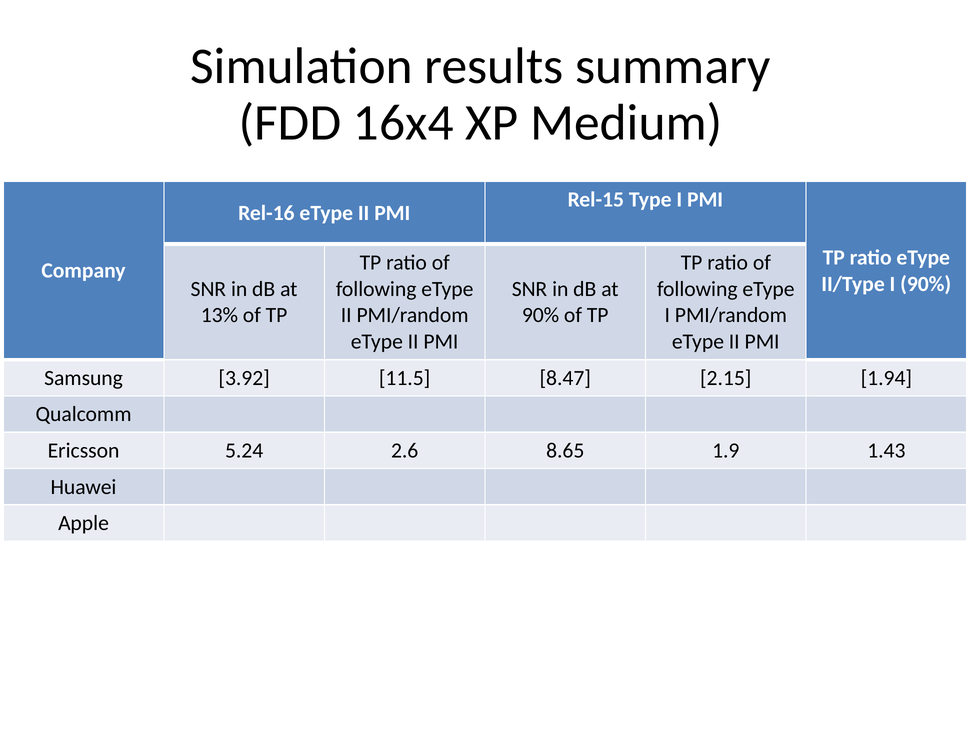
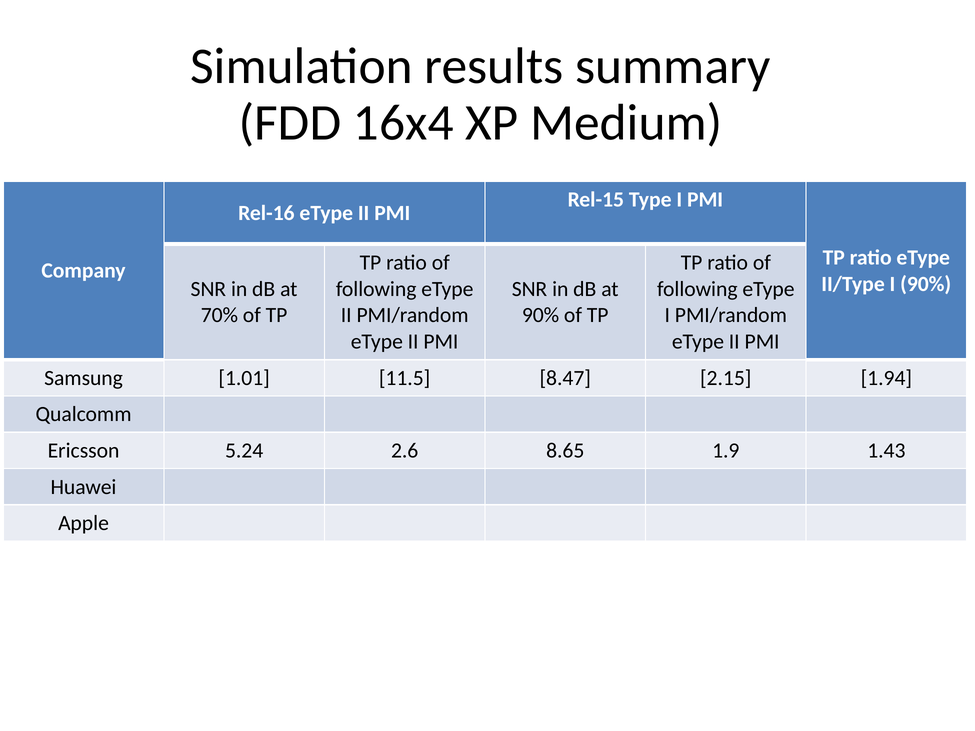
13%: 13% -> 70% (219, 315)
3.92: 3.92 -> 1.01 (244, 378)
